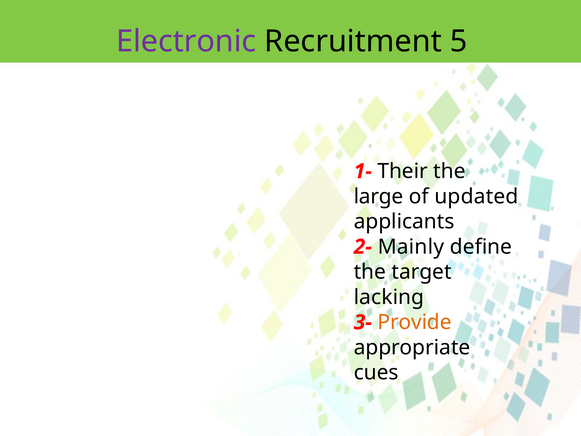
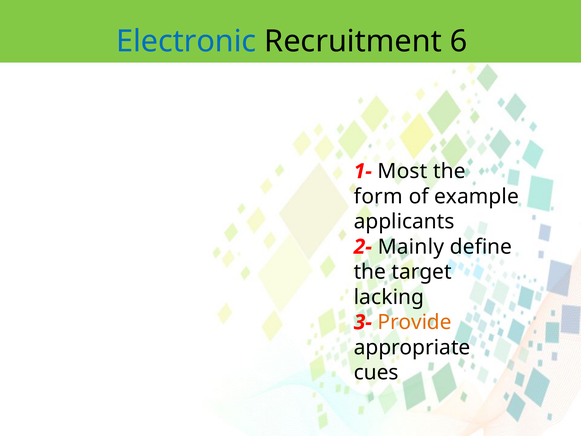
Electronic colour: purple -> blue (186, 41)
5: 5 -> 6 (459, 41)
Their: Their -> Most (402, 171)
large: large -> form (378, 196)
updated: updated -> example (477, 196)
